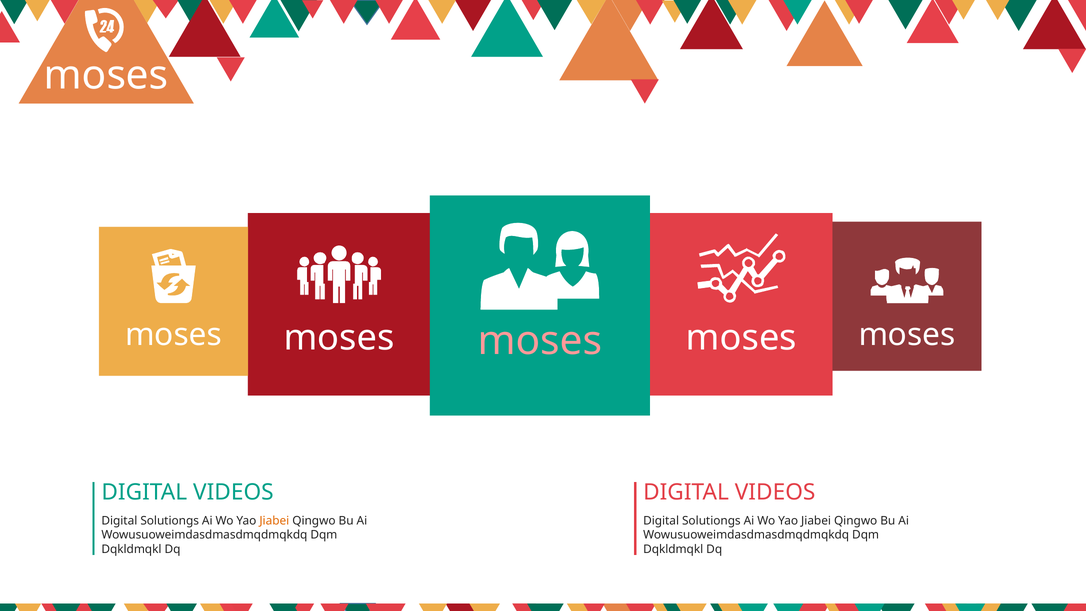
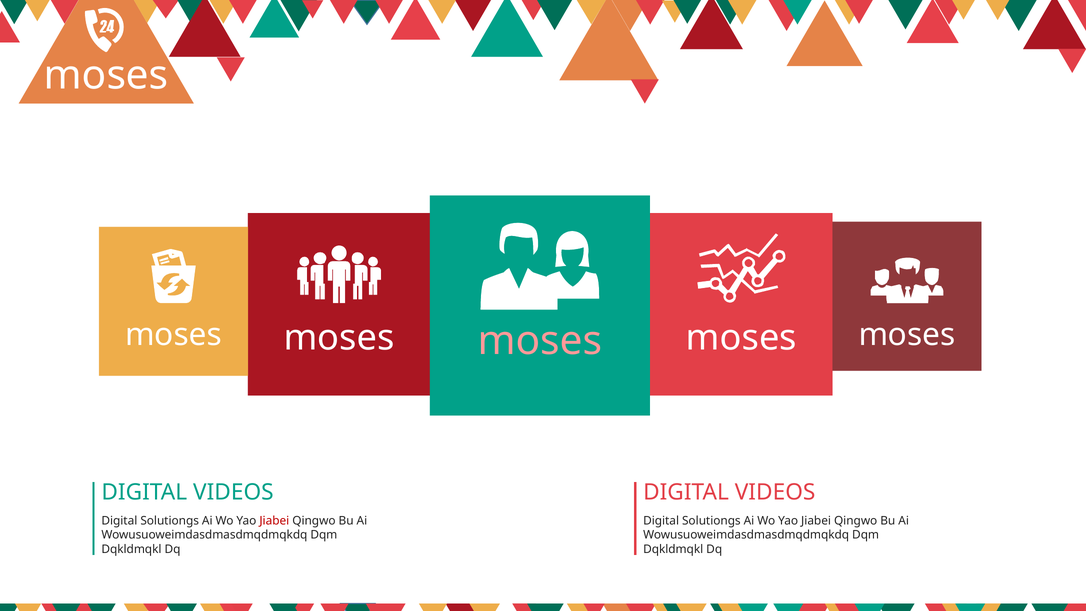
Jiabei colour: orange -> red (274, 521)
